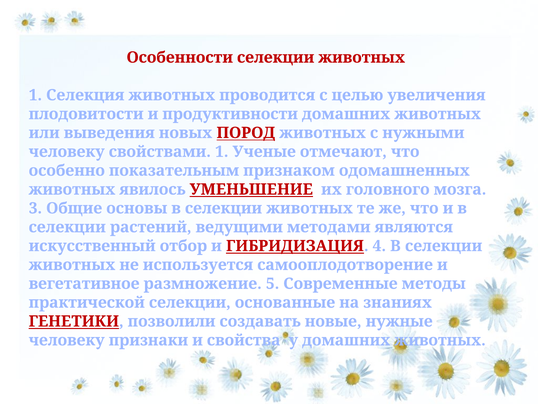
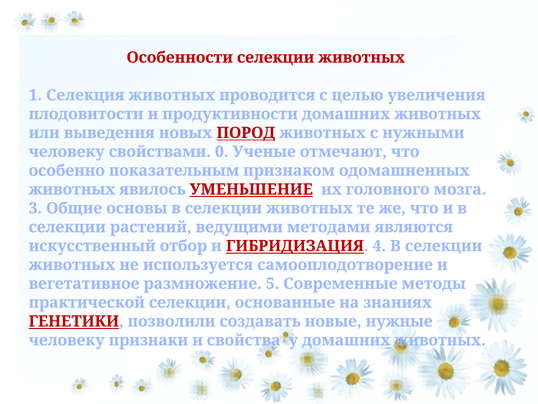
свойствами 1: 1 -> 0 (222, 152)
